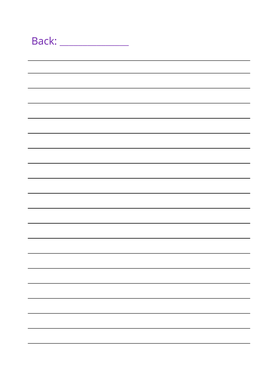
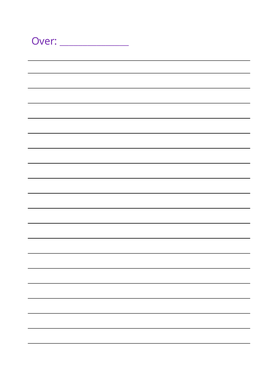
Back: Back -> Over (44, 41)
